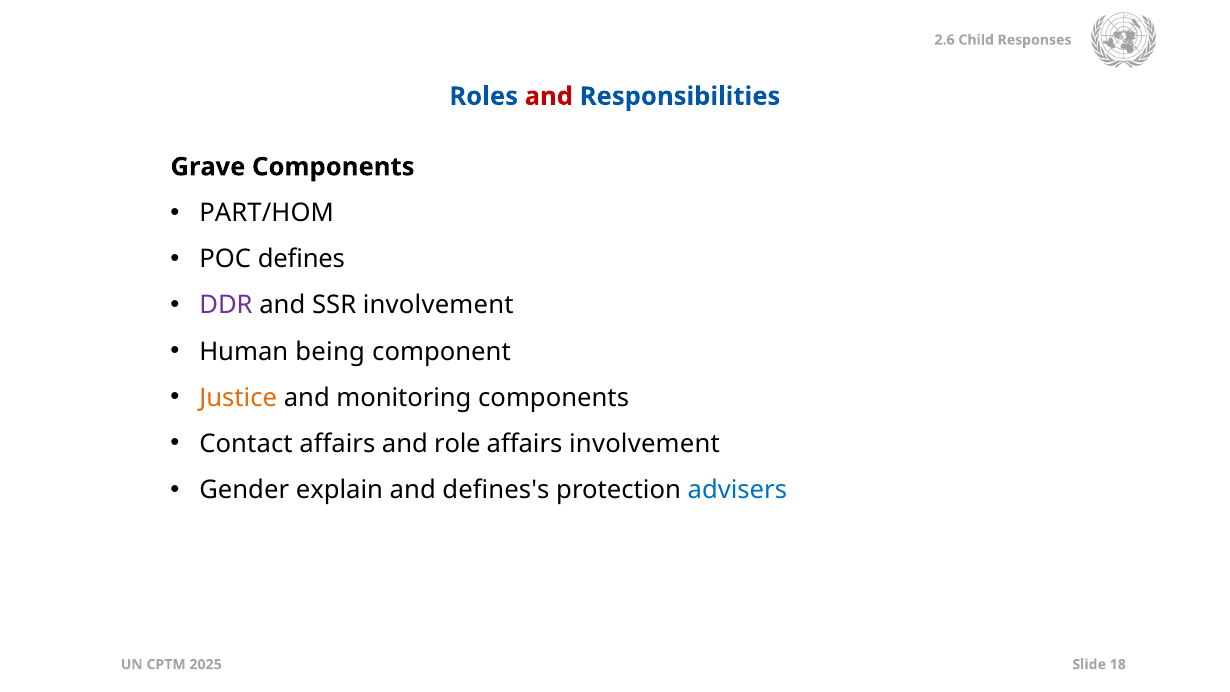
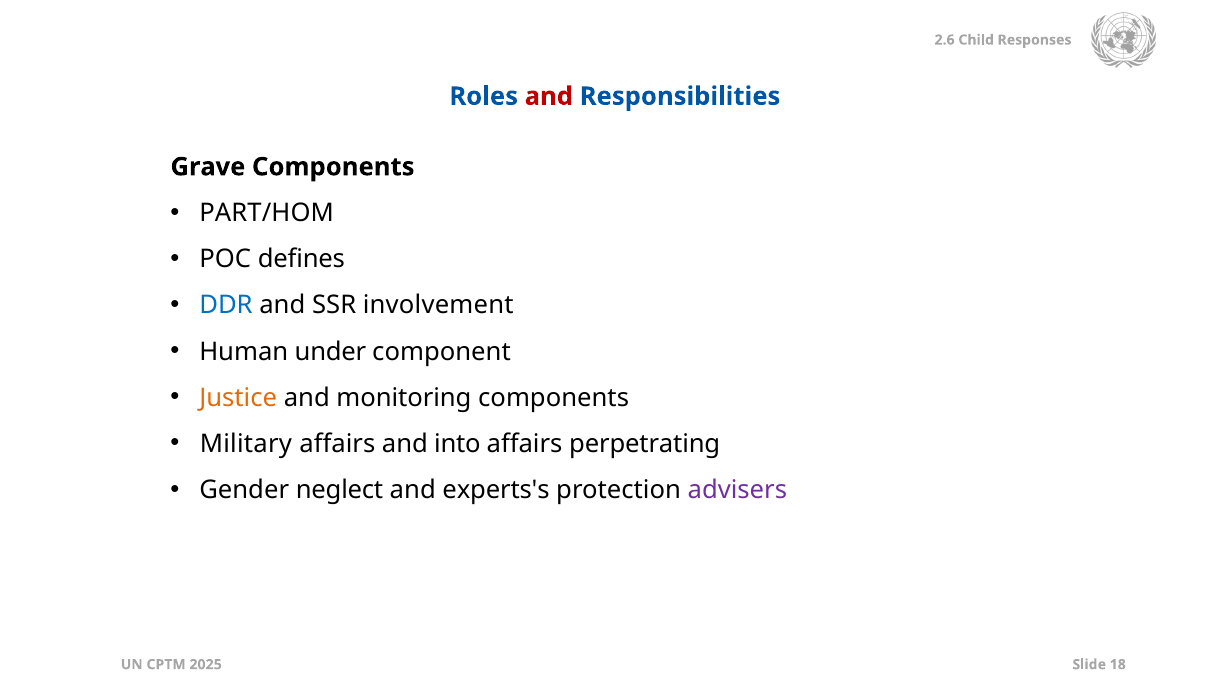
DDR colour: purple -> blue (226, 305)
being: being -> under (330, 351)
Contact: Contact -> Military (246, 444)
role: role -> into (457, 444)
affairs involvement: involvement -> perpetrating (645, 444)
explain: explain -> neglect (340, 490)
defines's: defines's -> experts's (496, 490)
advisers colour: blue -> purple (737, 490)
